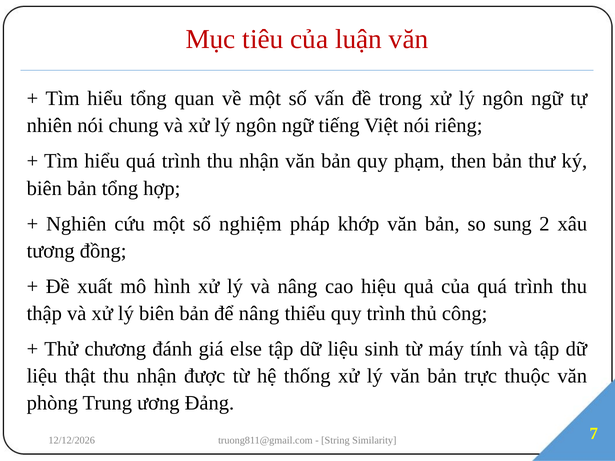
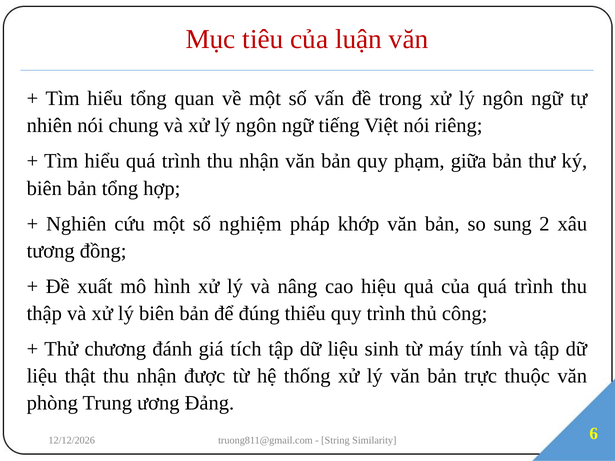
then: then -> giữa (469, 161)
để nâng: nâng -> đúng (259, 314)
else: else -> tích (246, 349)
7: 7 -> 6 (594, 434)
